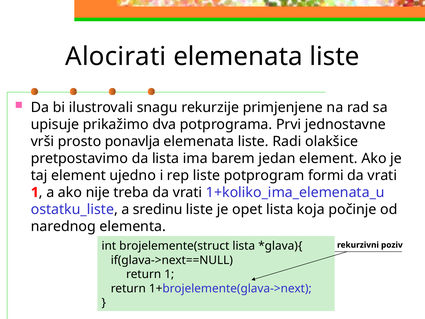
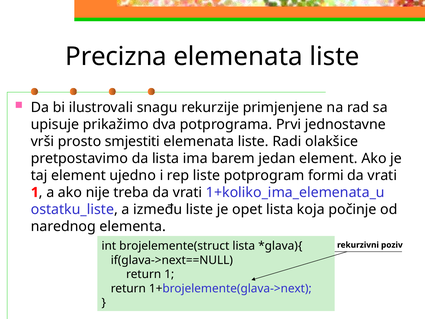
Alocirati: Alocirati -> Precizna (116, 57)
ponavlja: ponavlja -> smjestiti (132, 141)
sredinu: sredinu -> između (158, 209)
